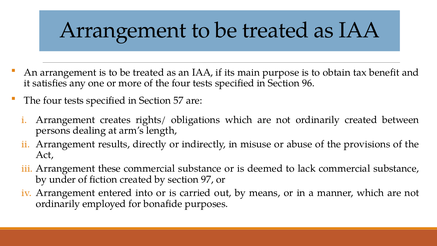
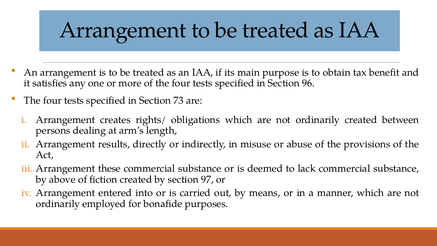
57: 57 -> 73 (179, 100)
under: under -> above (62, 179)
